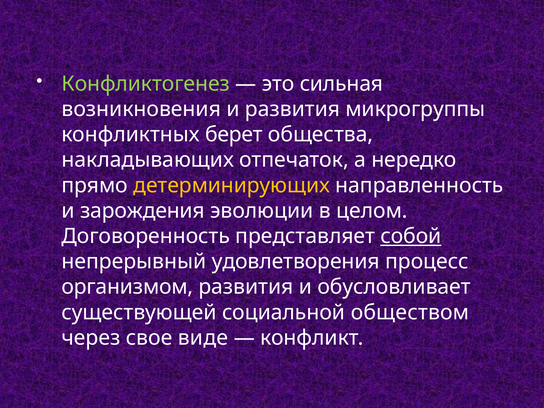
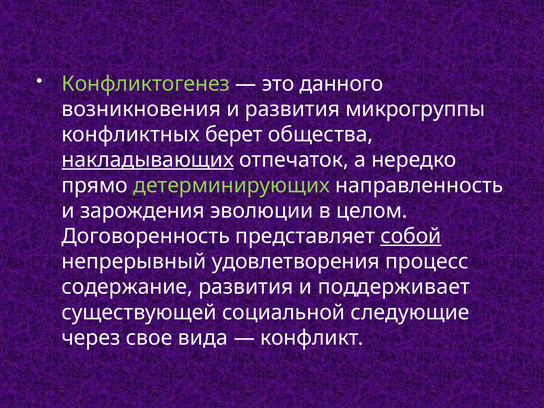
сильная: сильная -> данного (341, 84)
накладывающих underline: none -> present (148, 160)
детерминирующих colour: yellow -> light green (232, 185)
организмом: организмом -> содержание (127, 287)
обусловливает: обусловливает -> поддерживает (394, 287)
обществом: обществом -> следующие (410, 312)
виде: виде -> вида (203, 338)
